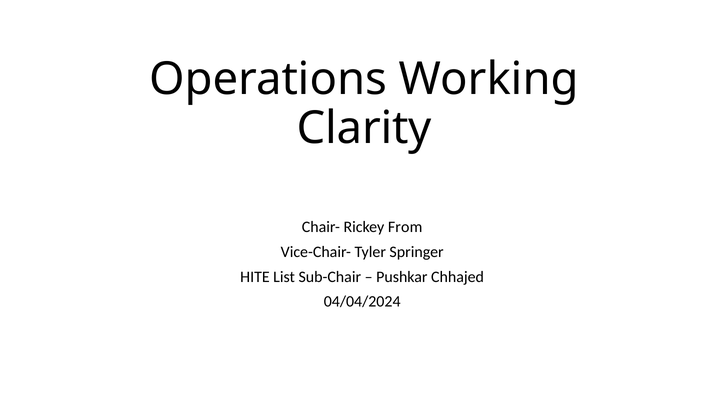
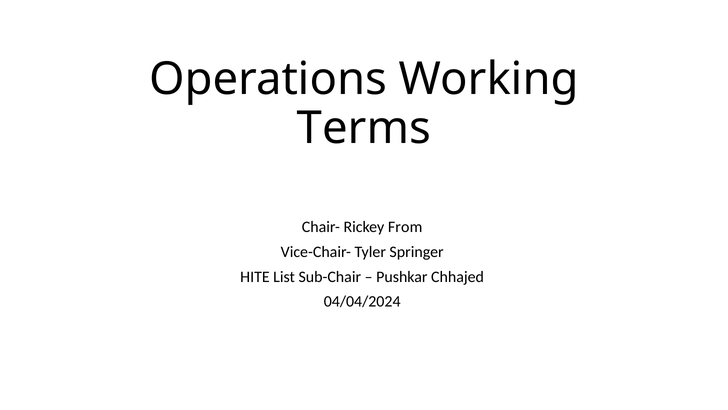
Clarity: Clarity -> Terms (364, 128)
